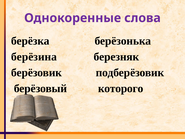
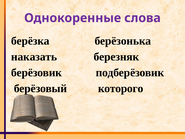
берёзина: берёзина -> наказать (34, 57)
